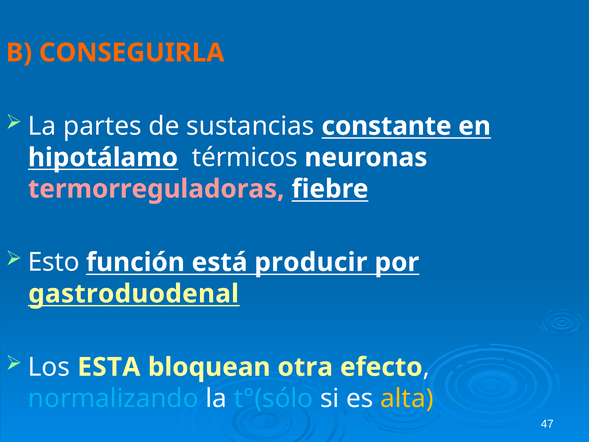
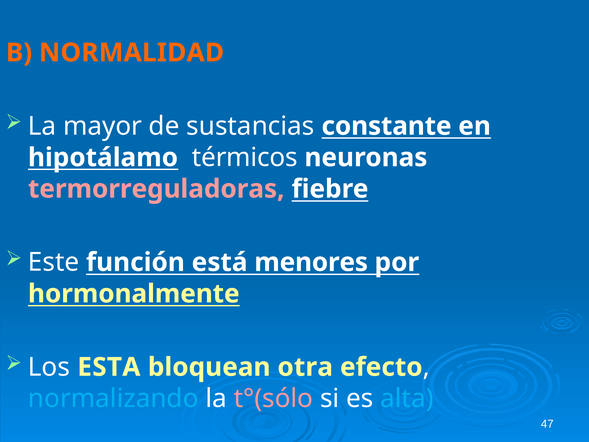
CONSEGUIRLA: CONSEGUIRLA -> NORMALIDAD (132, 53)
partes: partes -> mayor (103, 126)
Esto: Esto -> Este (54, 262)
producir: producir -> menores (311, 262)
gastroduodenal: gastroduodenal -> hormonalmente (134, 294)
t°(sólo colour: light blue -> pink (273, 398)
alta colour: yellow -> light blue (407, 398)
